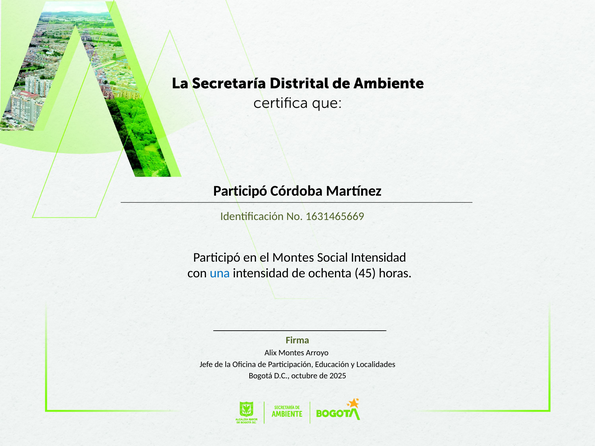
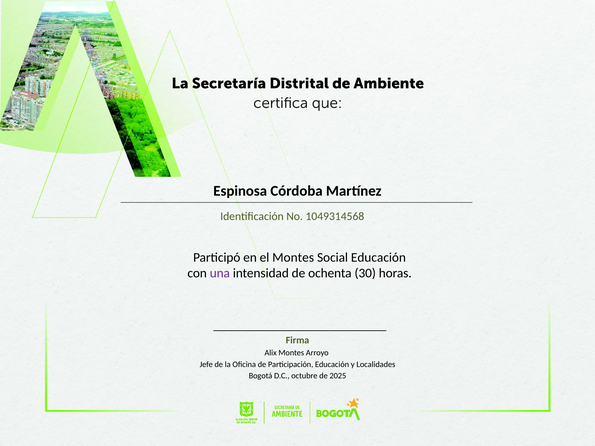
Participó: Participó -> Espinosa (240, 191)
1631465669: 1631465669 -> 1049314568 (335, 216)
Social Intensidad: Intensidad -> Educación (378, 258)
una colour: blue -> purple (220, 273)
45: 45 -> 30 (365, 273)
